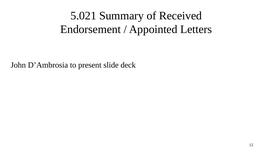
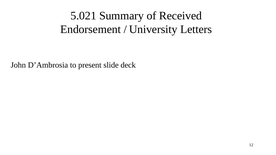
Appointed: Appointed -> University (153, 29)
